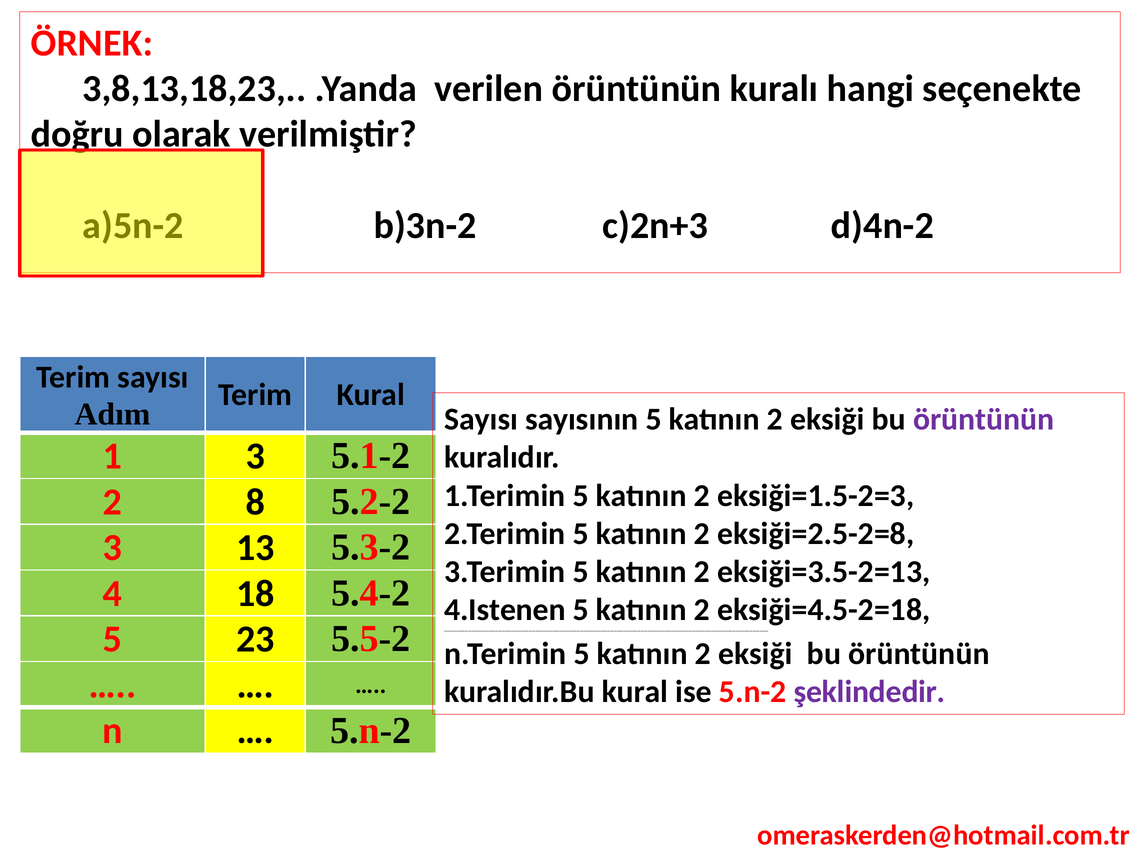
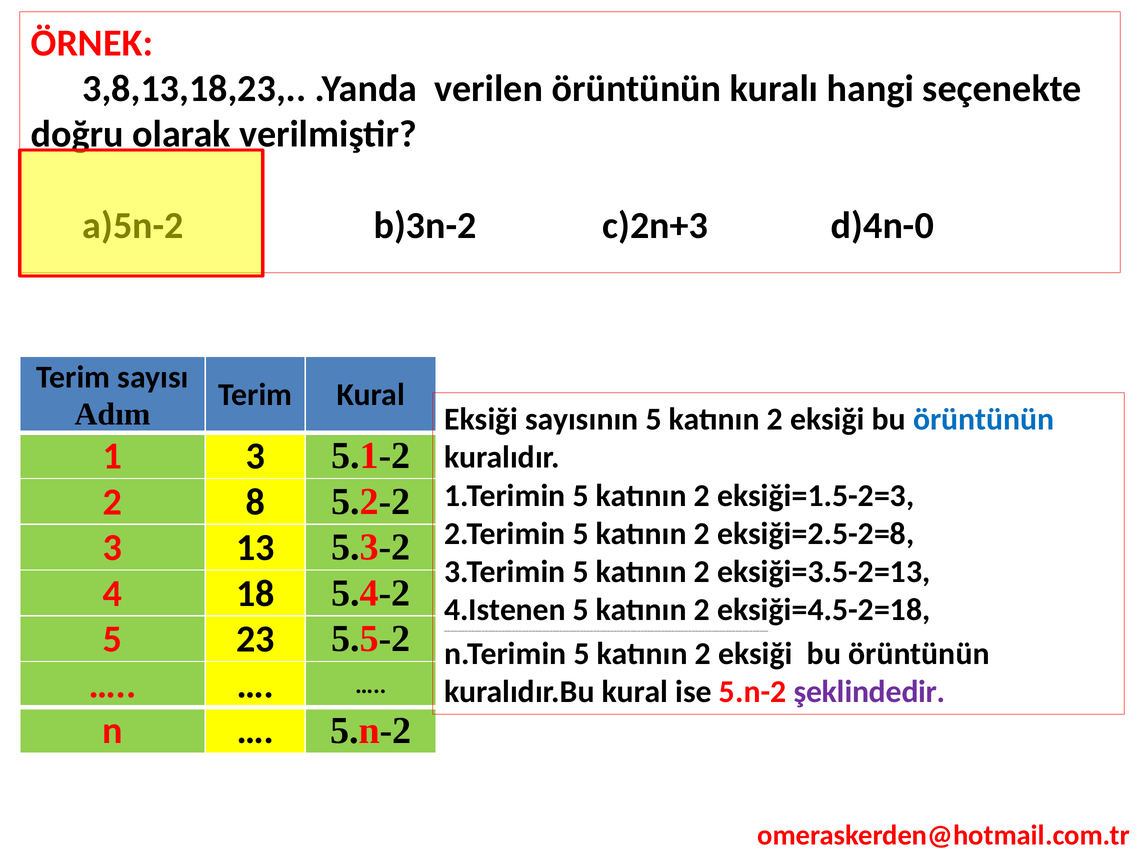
d)4n-2: d)4n-2 -> d)4n-0 (882, 226)
Sayısı: Sayısı -> Eksiği (481, 420)
örüntünün colour: purple -> blue (984, 420)
